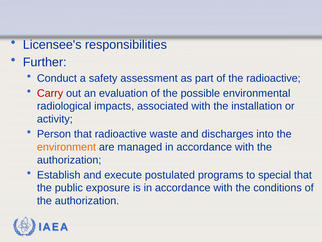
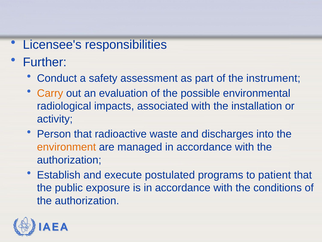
the radioactive: radioactive -> instrument (273, 78)
Carry colour: red -> orange (50, 93)
special: special -> patient (275, 175)
